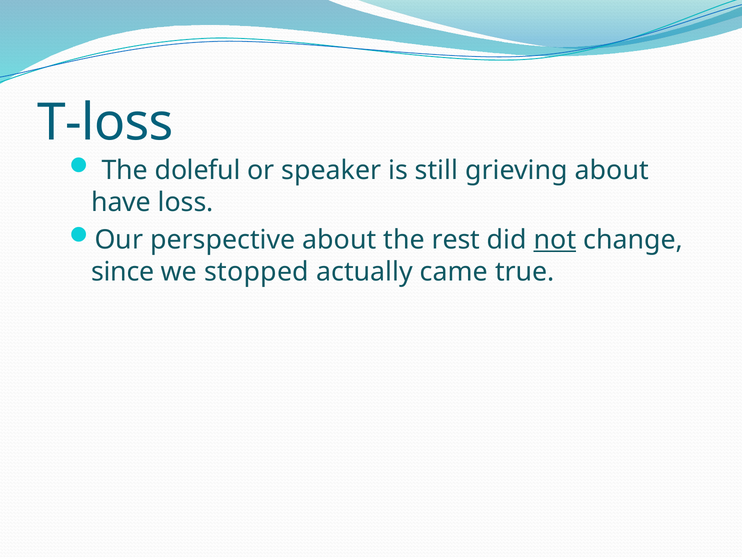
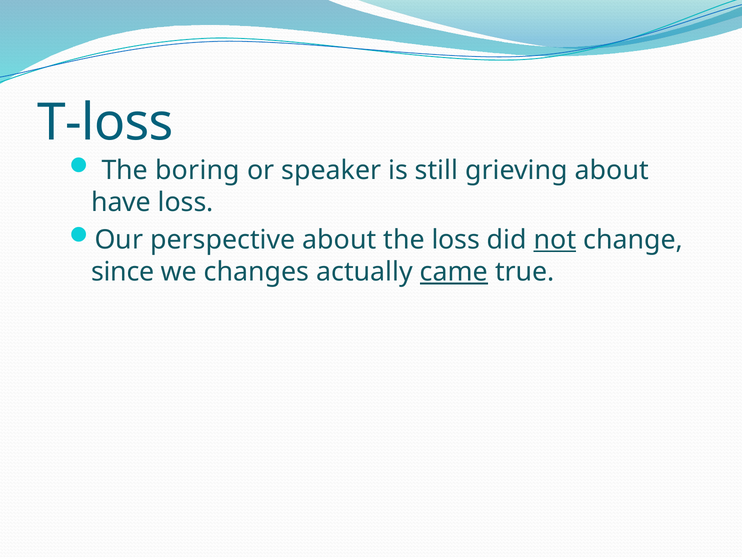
doleful: doleful -> boring (197, 170)
the rest: rest -> loss (456, 240)
stopped: stopped -> changes (257, 272)
came underline: none -> present (454, 272)
